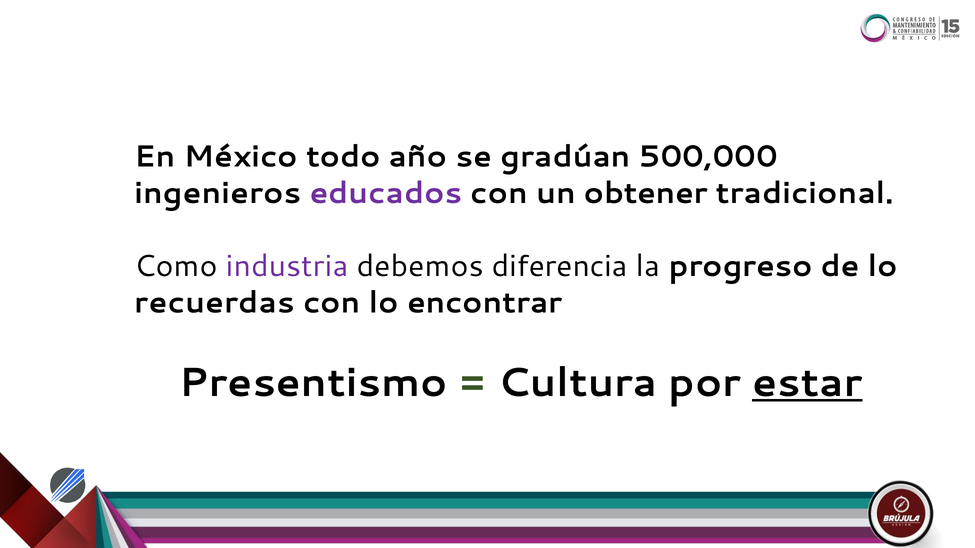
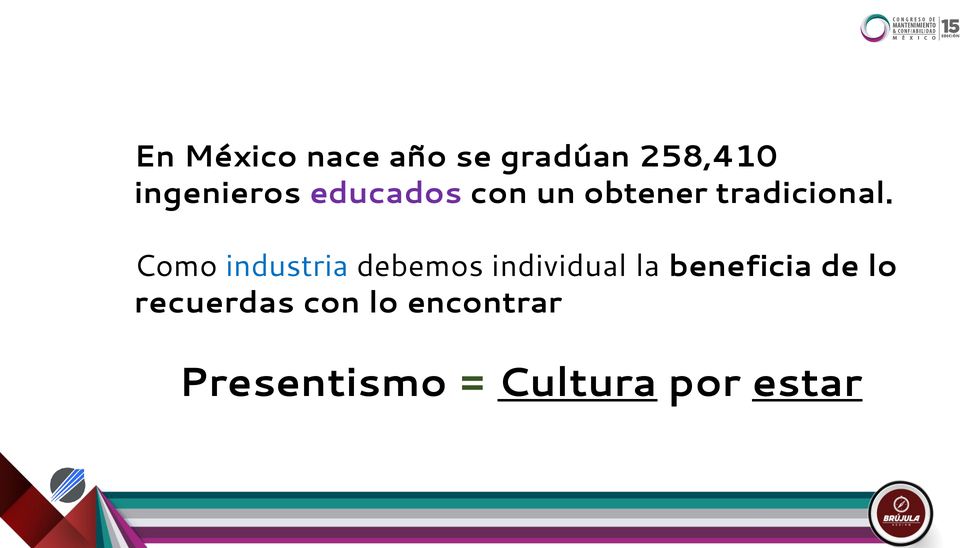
todo: todo -> nace (343, 157)
500,000: 500,000 -> 258,410 (709, 157)
industria colour: purple -> blue (287, 266)
diferencia: diferencia -> individual (560, 266)
progreso: progreso -> beneficia (741, 266)
Cultura underline: none -> present (578, 383)
